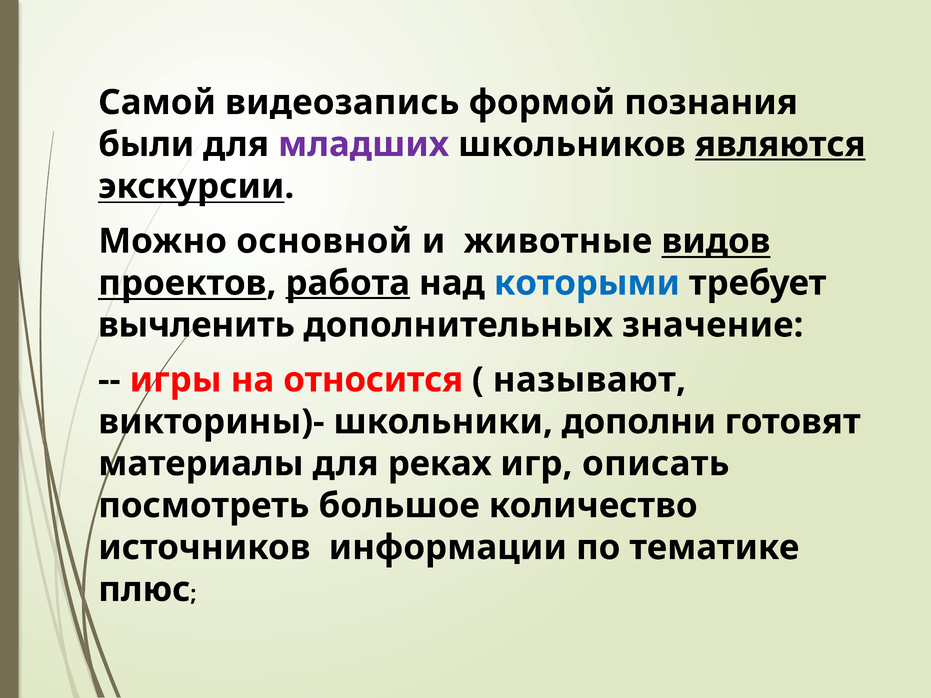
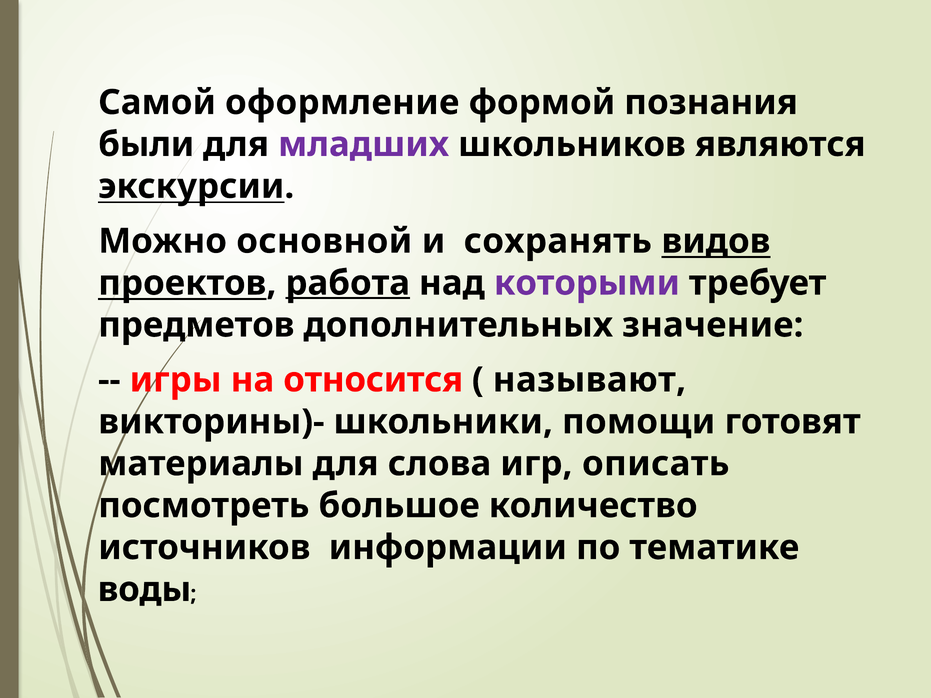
видеозапись: видеозапись -> оформление (342, 103)
являются underline: present -> none (780, 144)
животные: животные -> сохранять (558, 241)
которыми colour: blue -> purple (587, 283)
вычленить: вычленить -> предметов (196, 325)
дополни: дополни -> помощи (639, 422)
реках: реках -> слова (440, 464)
плюс: плюс -> воды (144, 590)
